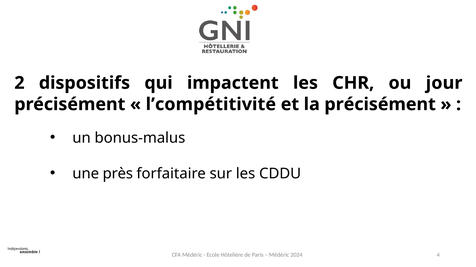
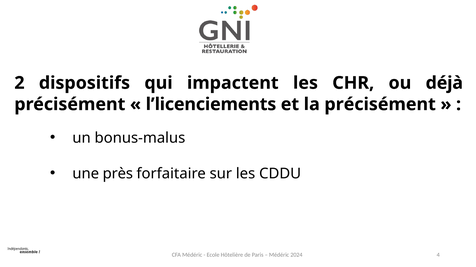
jour: jour -> déjà (444, 83)
l’compétitivité: l’compétitivité -> l’licenciements (211, 105)
